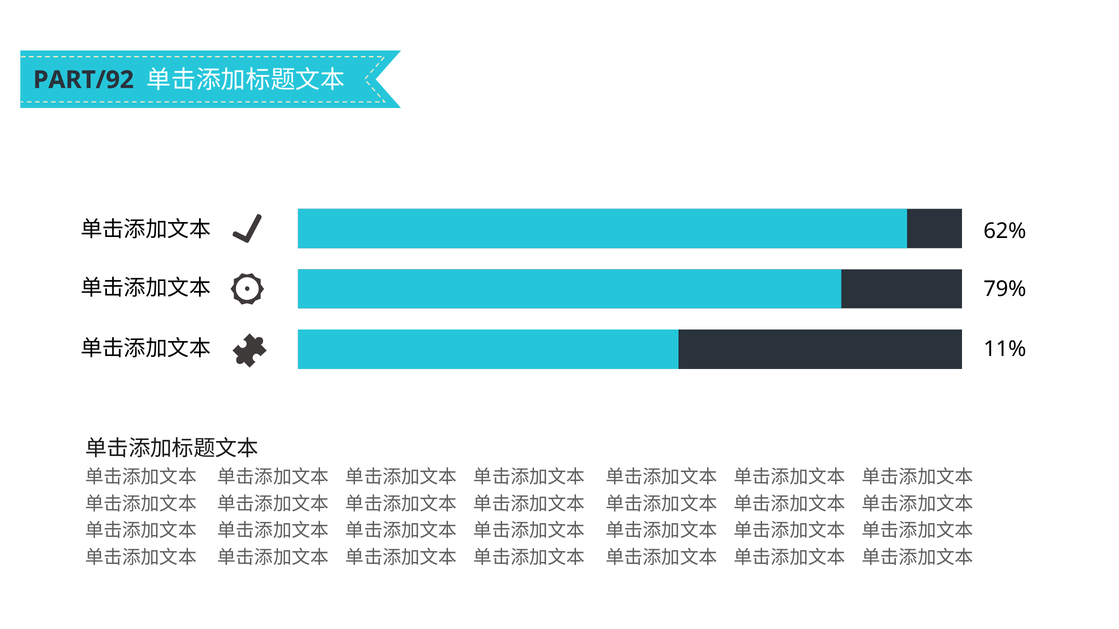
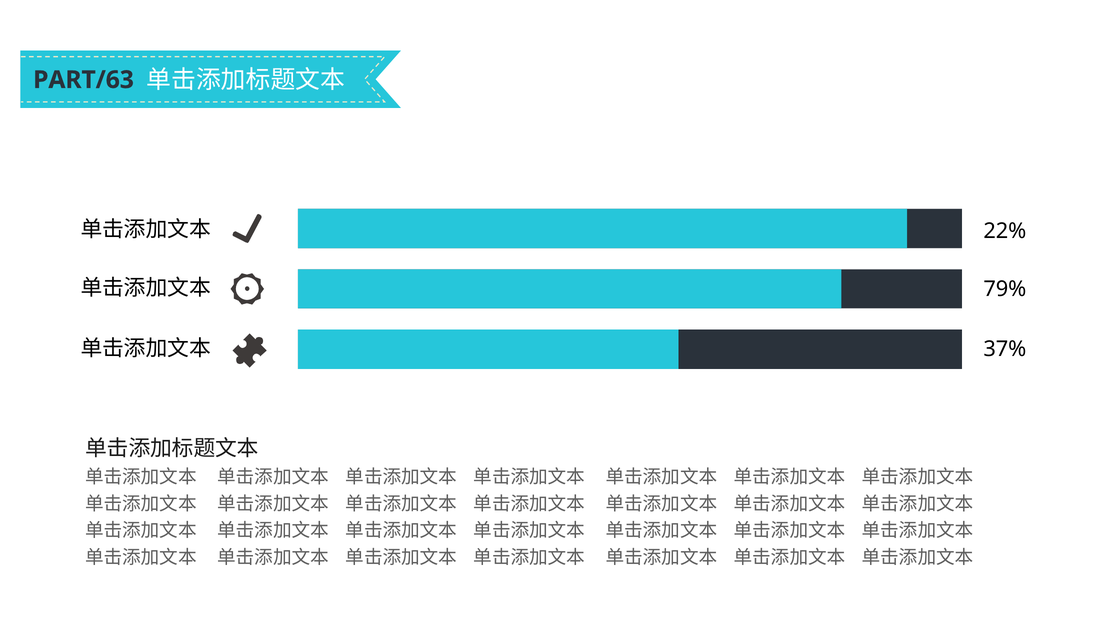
PART/92: PART/92 -> PART/63 (84, 80)
62%: 62% -> 22% (1005, 231)
11%: 11% -> 37% (1005, 349)
